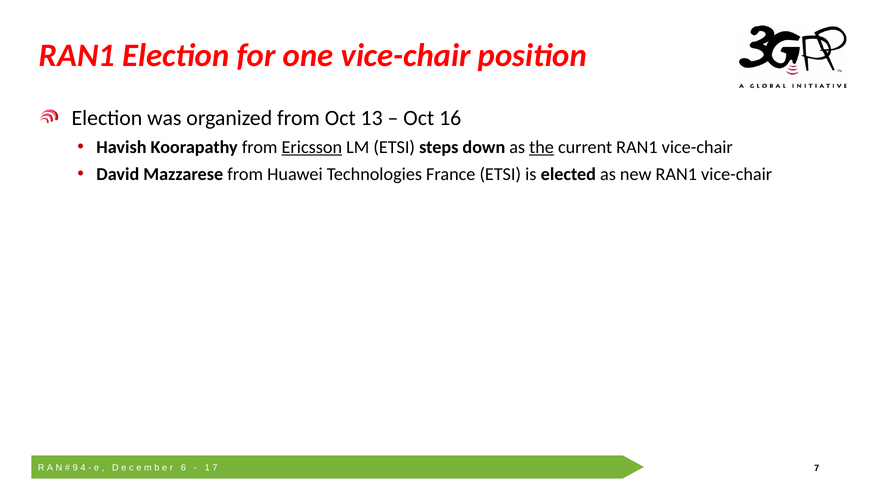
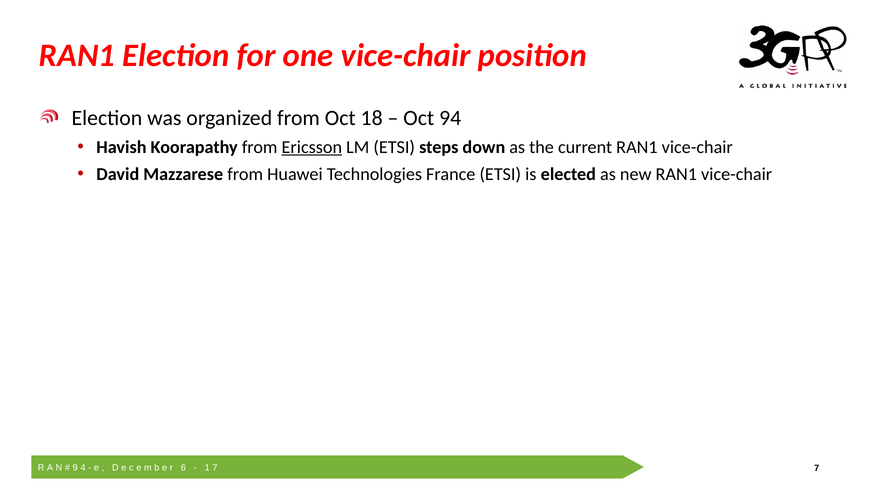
13: 13 -> 18 (372, 118)
16: 16 -> 94 (450, 118)
the underline: present -> none (542, 147)
